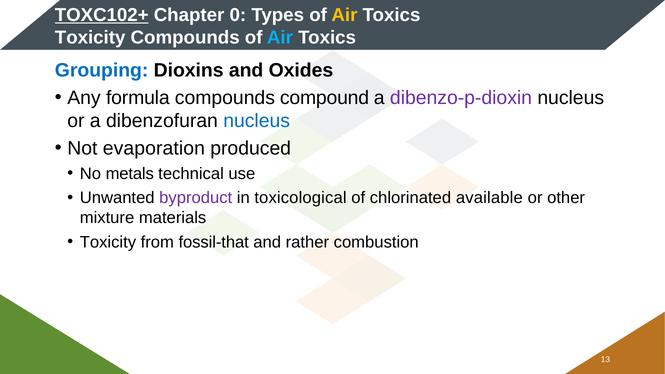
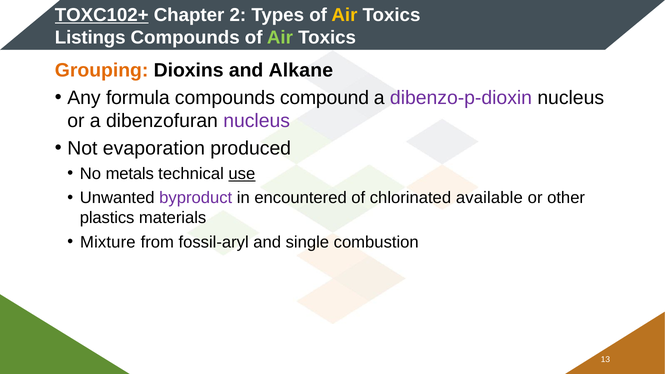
0: 0 -> 2 (238, 15)
Toxicity: Toxicity -> Listings (90, 37)
Air colour: light blue -> light green (280, 37)
Grouping colour: blue -> orange (102, 70)
Oxides: Oxides -> Alkane (301, 70)
nucleus colour: blue -> purple (257, 121)
use underline: none -> present (242, 174)
toxicological: toxicological -> encountered (301, 198)
mixture: mixture -> plastics (107, 218)
Toxicity: Toxicity -> Mixture (108, 242)
fossil-that: fossil-that -> fossil-aryl (214, 242)
rather: rather -> single (307, 242)
